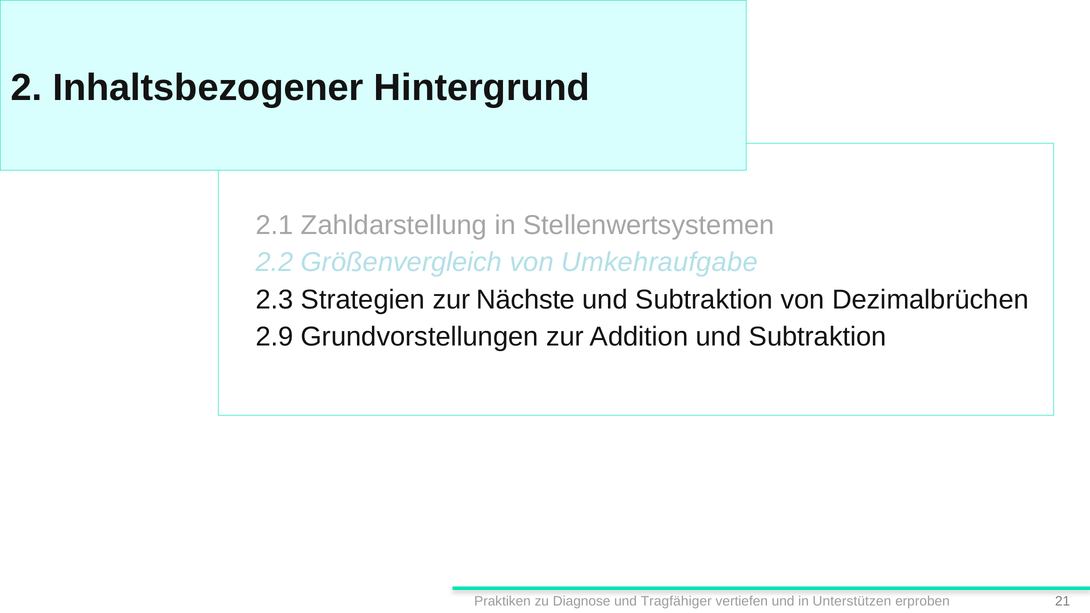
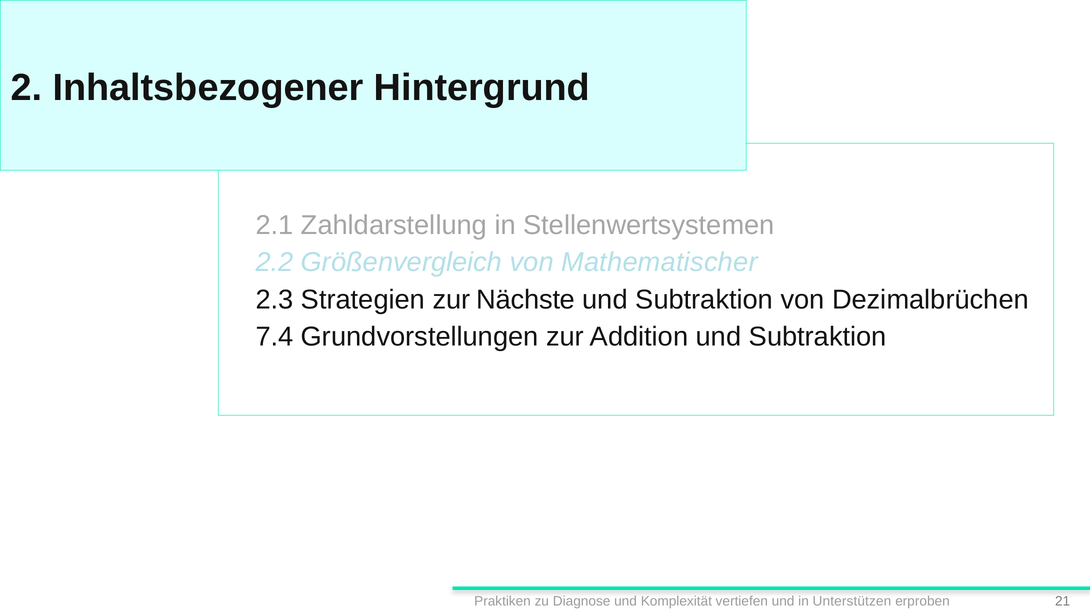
Umkehraufgabe: Umkehraufgabe -> Mathematischer (659, 263)
2.9: 2.9 -> 7.4 (275, 337)
Tragfähiger: Tragfähiger -> Komplexität (676, 601)
